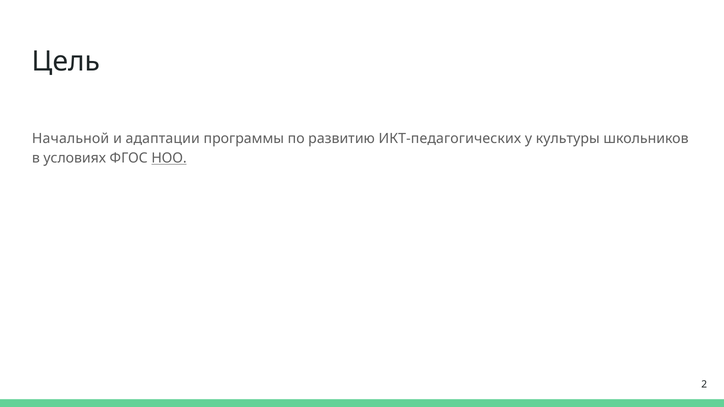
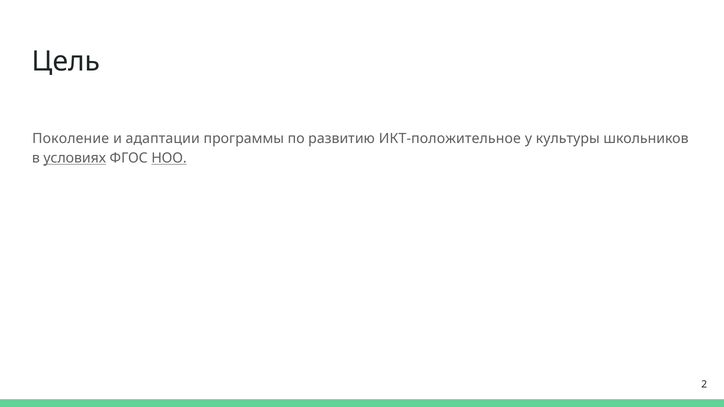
Начальной: Начальной -> Поколение (71, 139)
ИКТ-педагогических: ИКТ-педагогических -> ИКТ-положительное (450, 139)
условиях underline: none -> present (75, 158)
